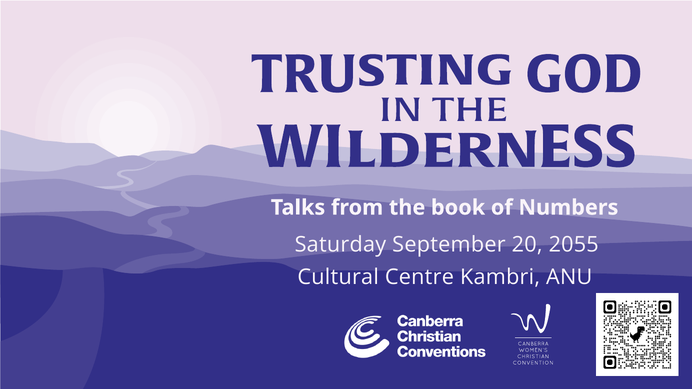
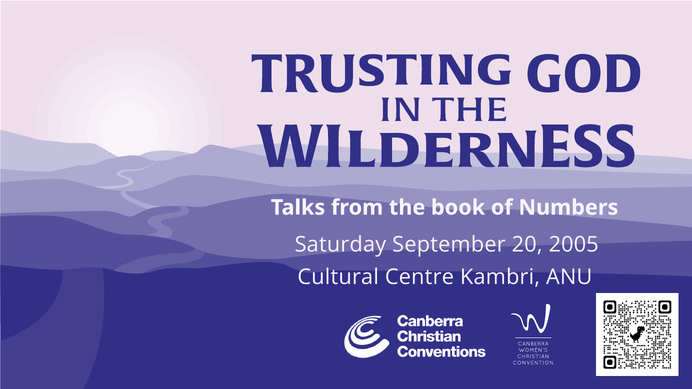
2055: 2055 -> 2005 (574, 245)
